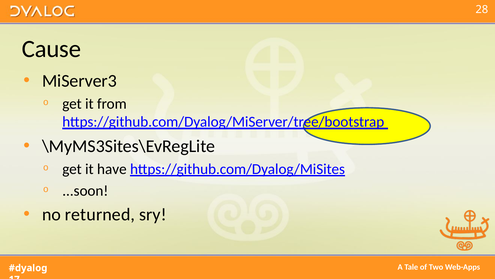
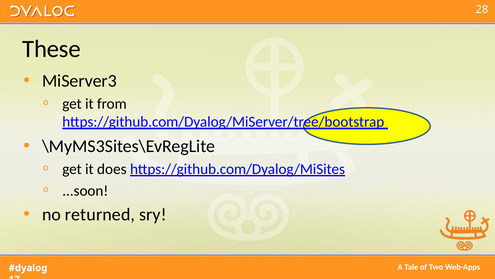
Cause: Cause -> These (51, 49)
have: have -> does (112, 169)
